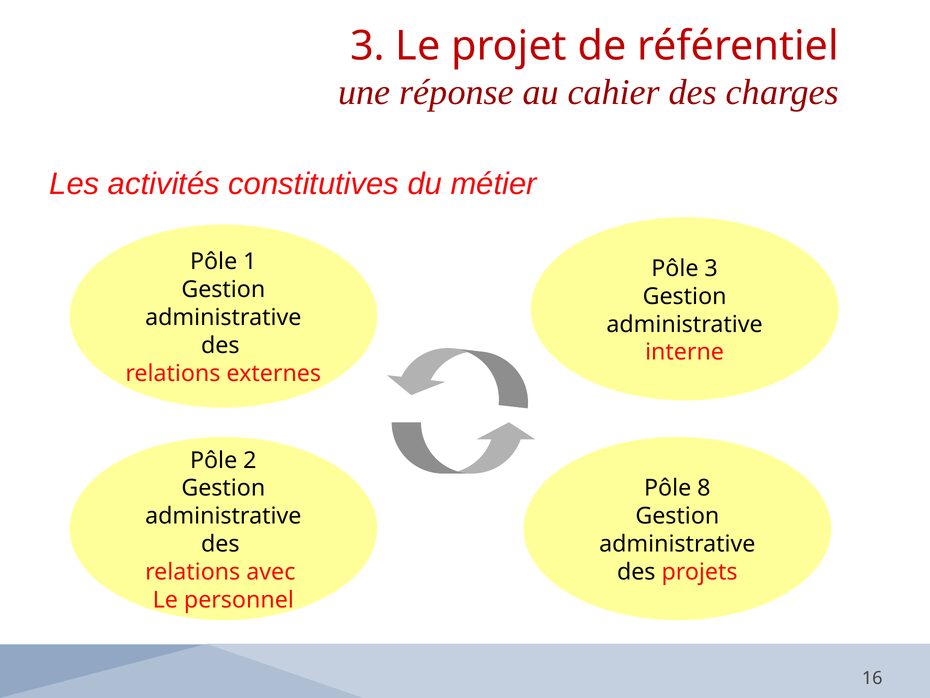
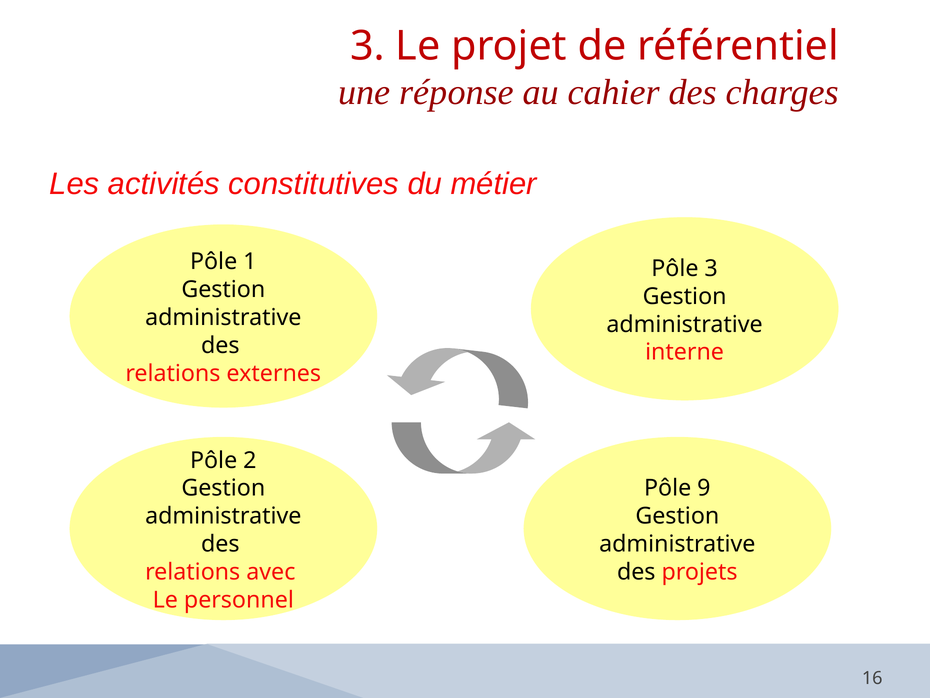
8: 8 -> 9 (704, 488)
